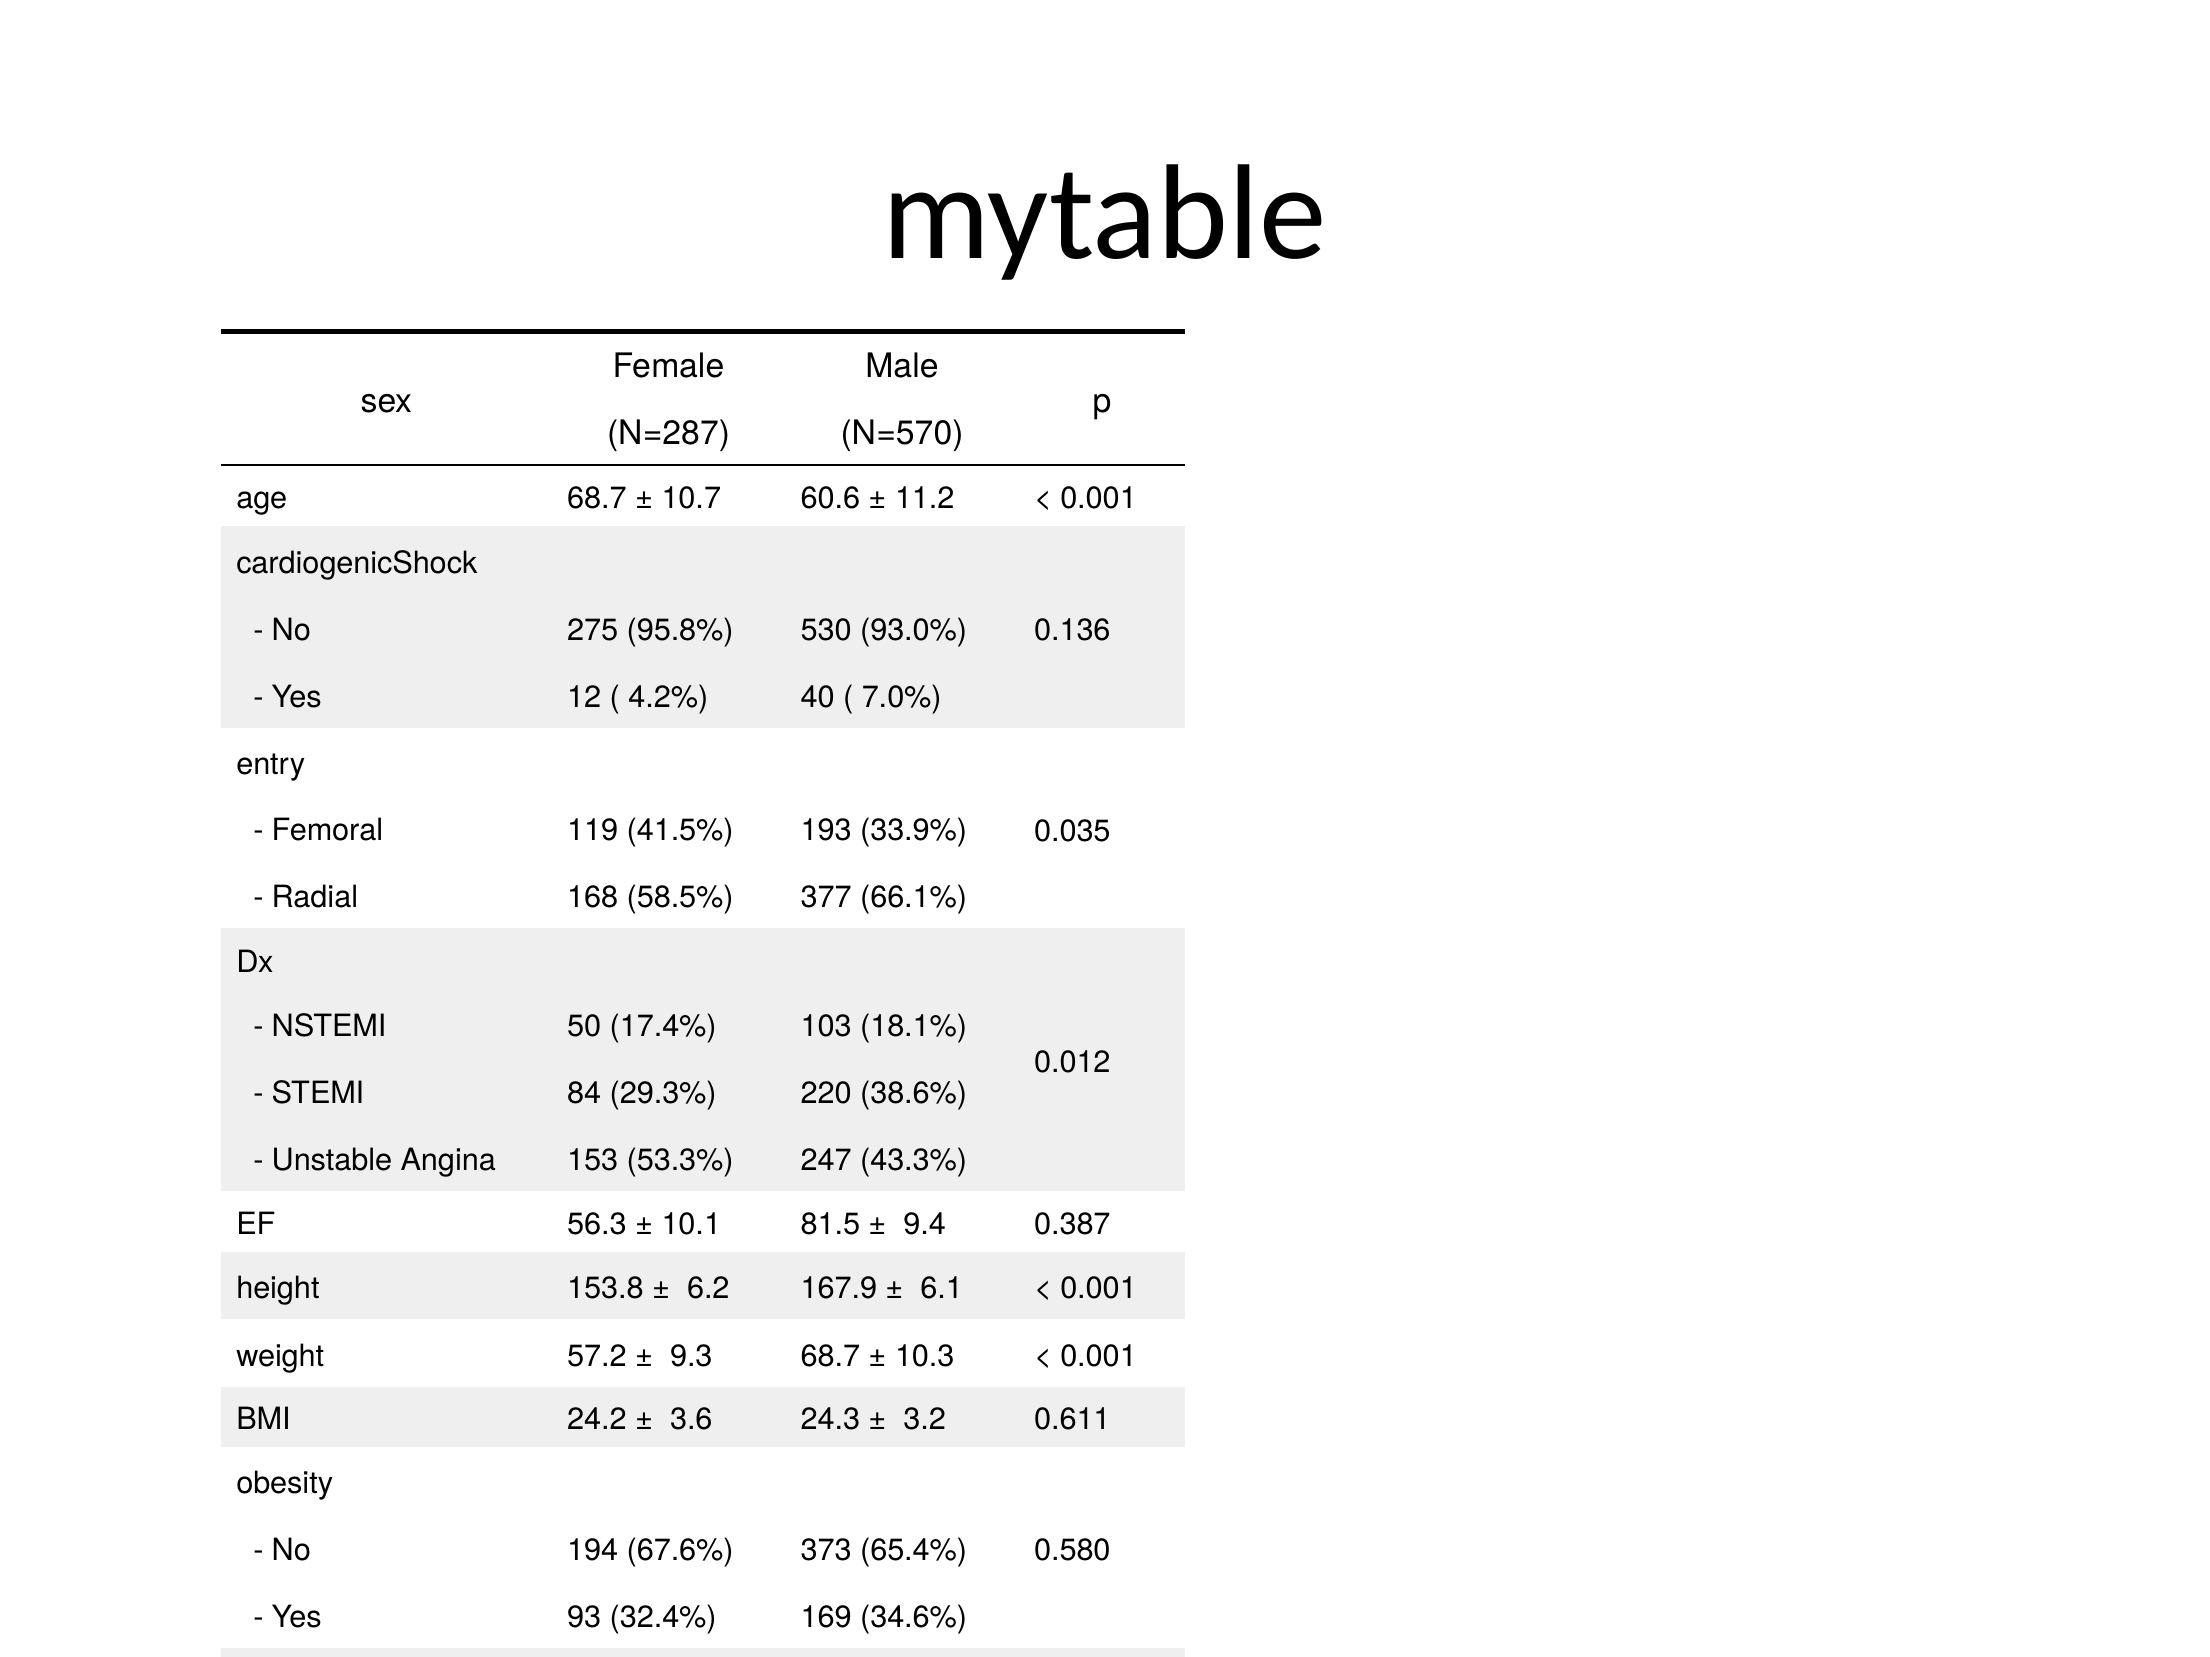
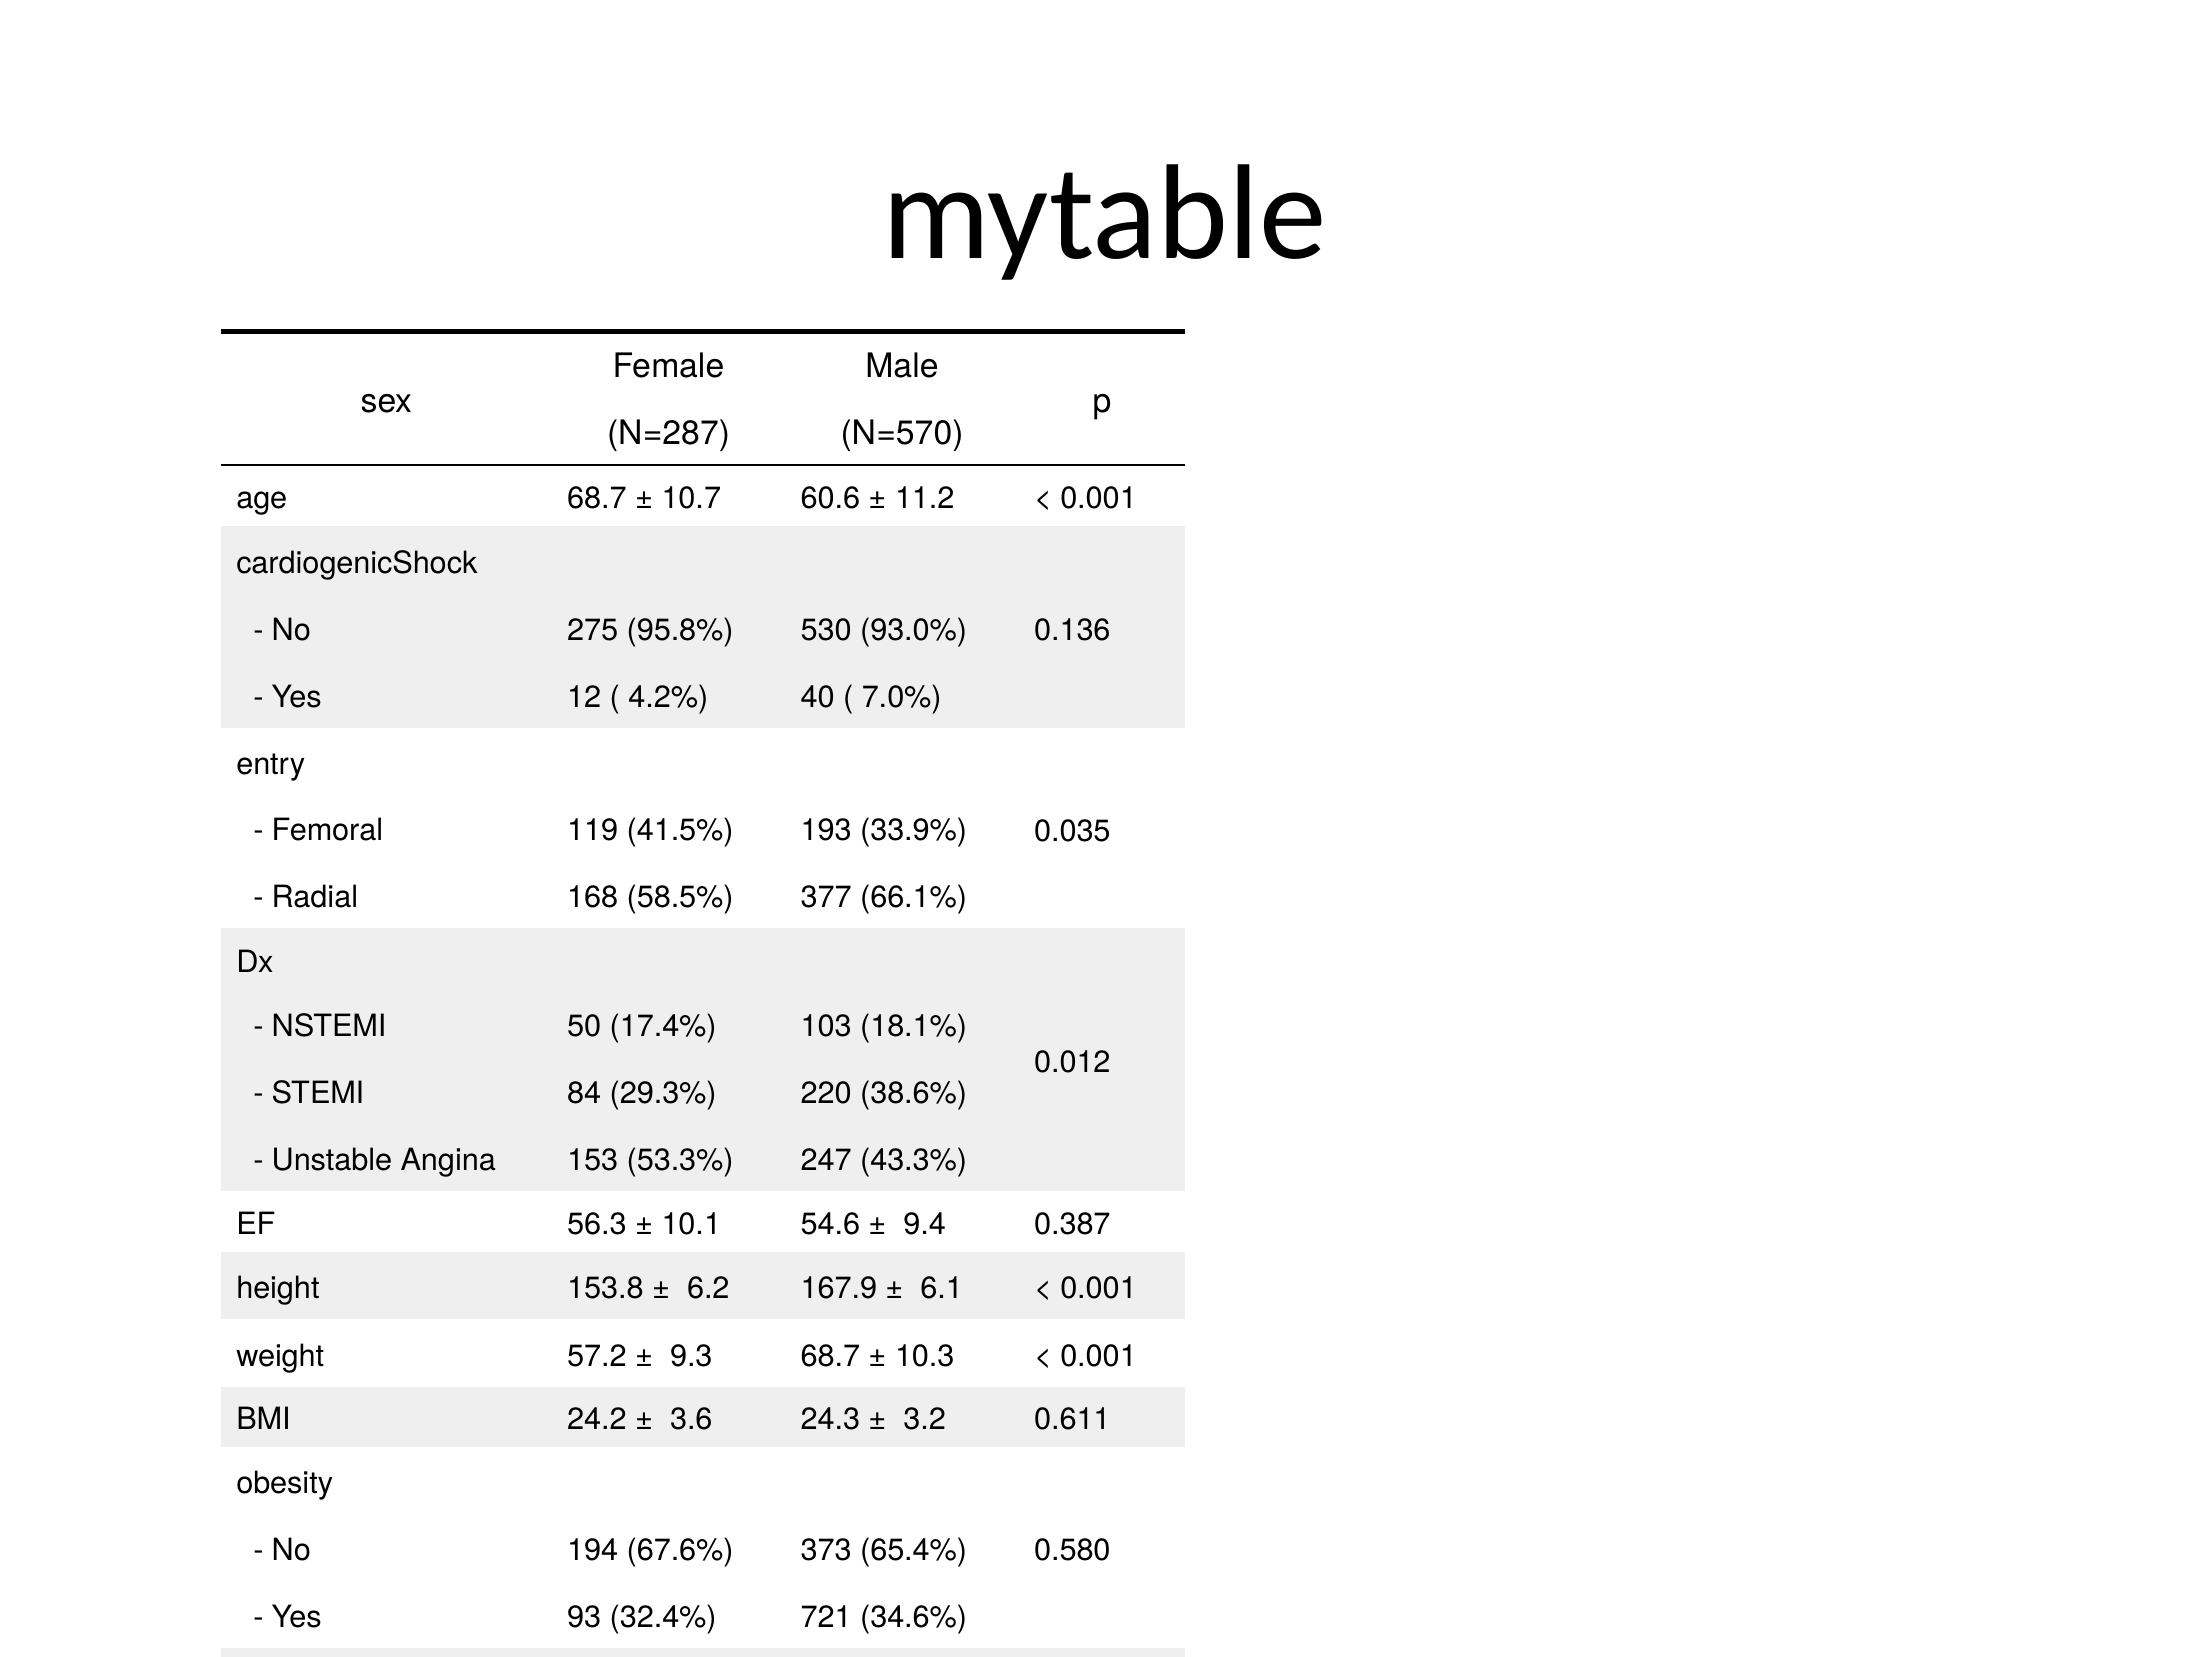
81.5: 81.5 -> 54.6 (830, 1225)
169: 169 -> 721 (826, 1618)
